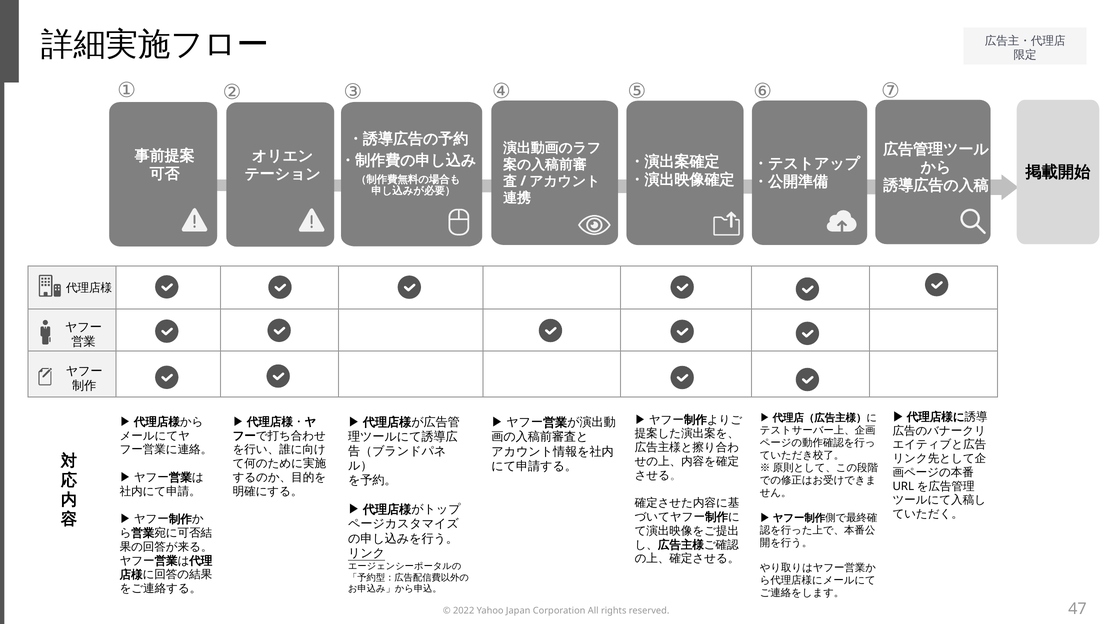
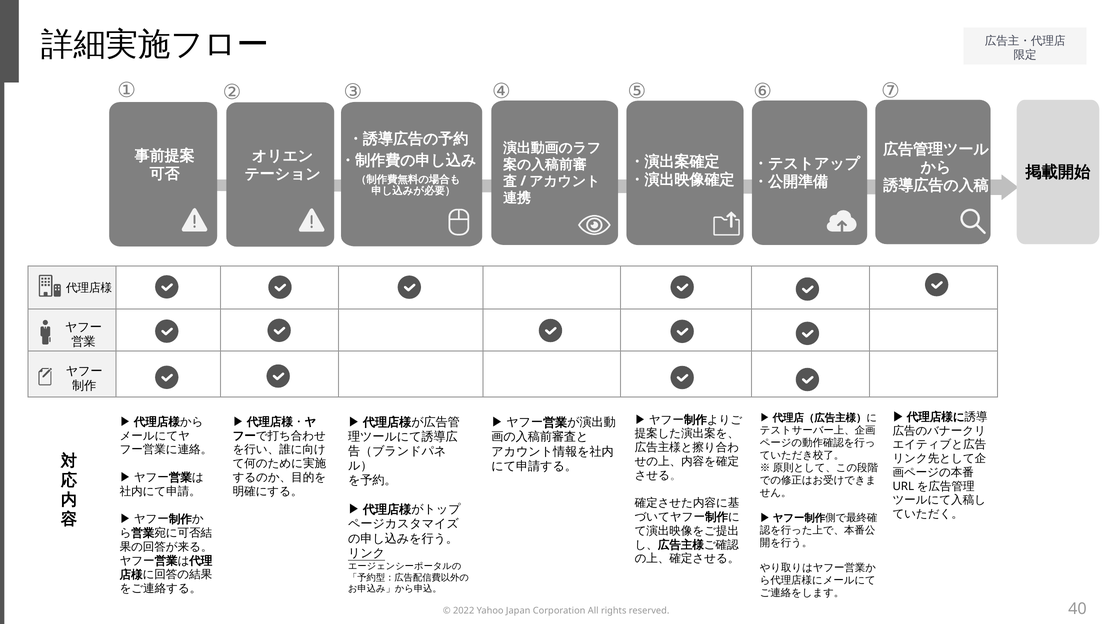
47: 47 -> 40 (1077, 609)
